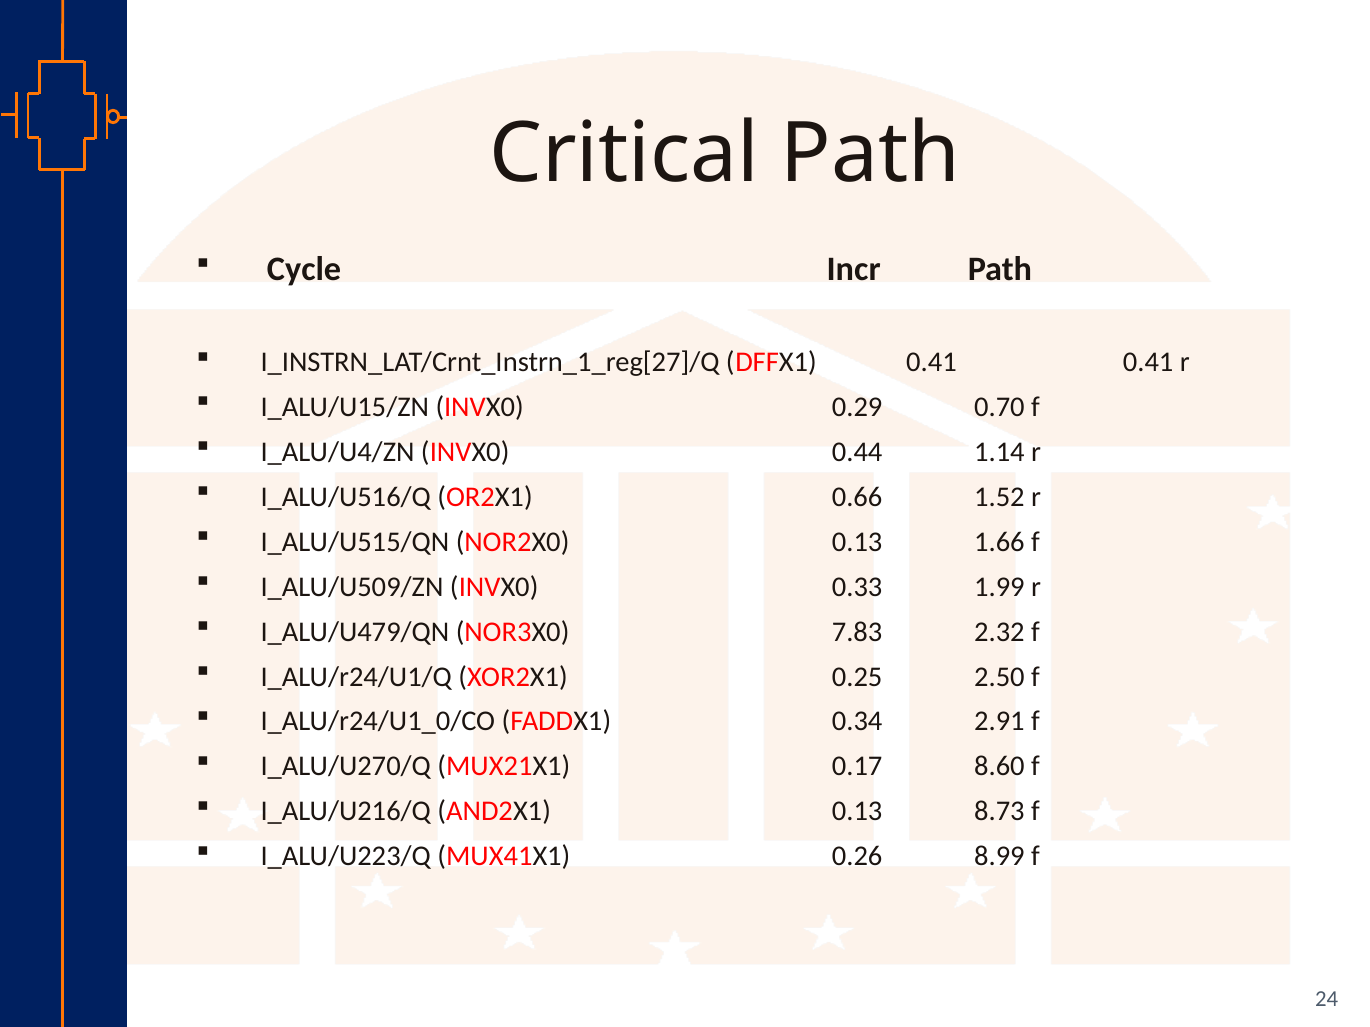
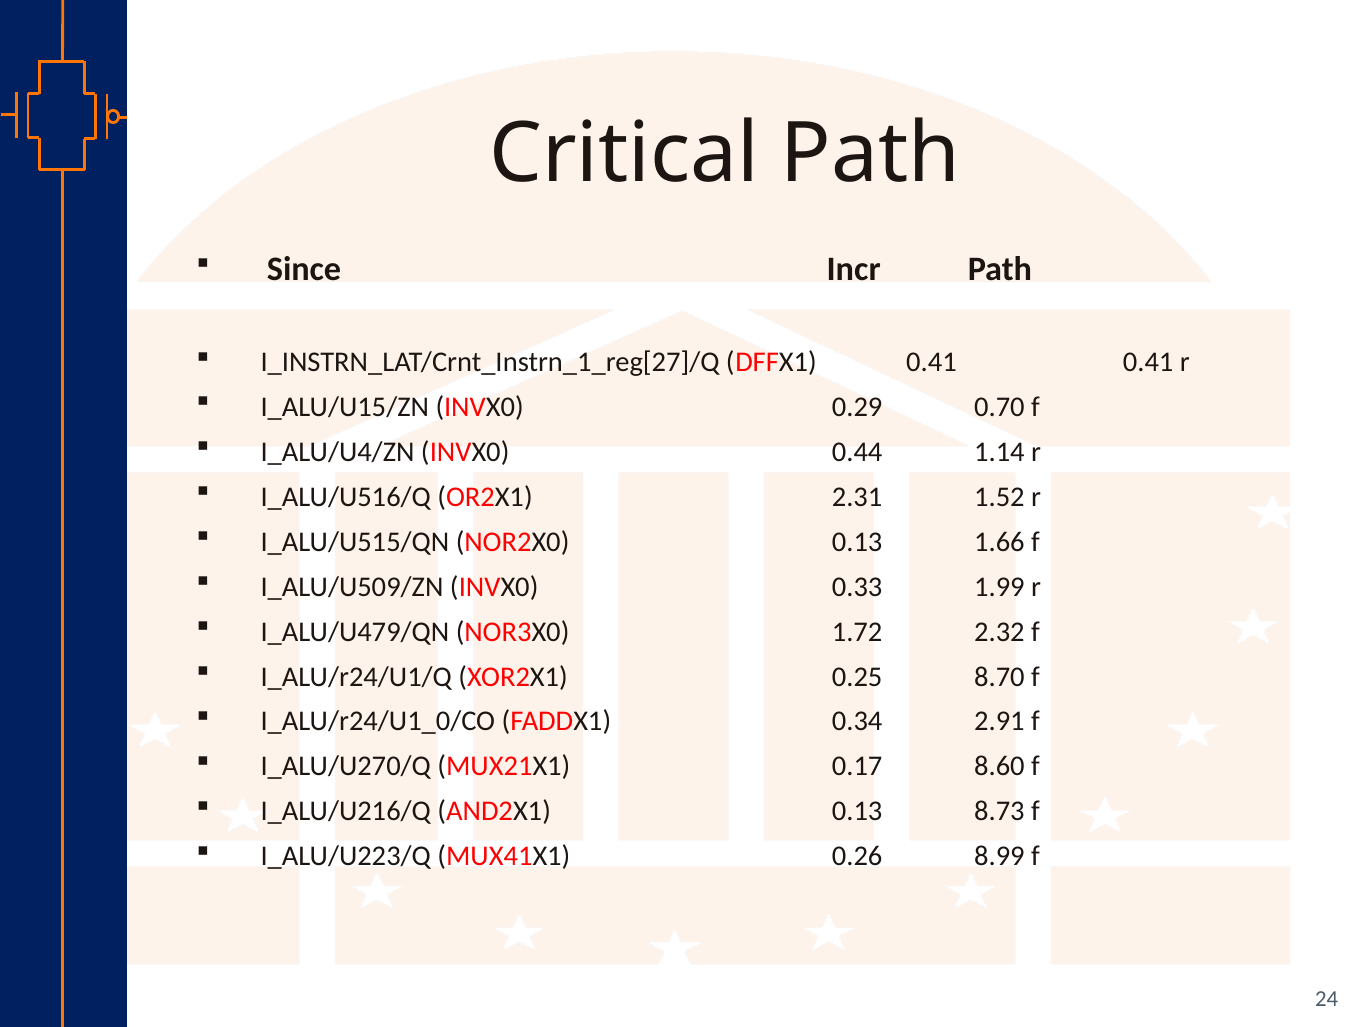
Cycle: Cycle -> Since (304, 270)
0.66: 0.66 -> 2.31 (857, 497)
7.83: 7.83 -> 1.72 (857, 632)
2.50: 2.50 -> 8.70 (999, 677)
